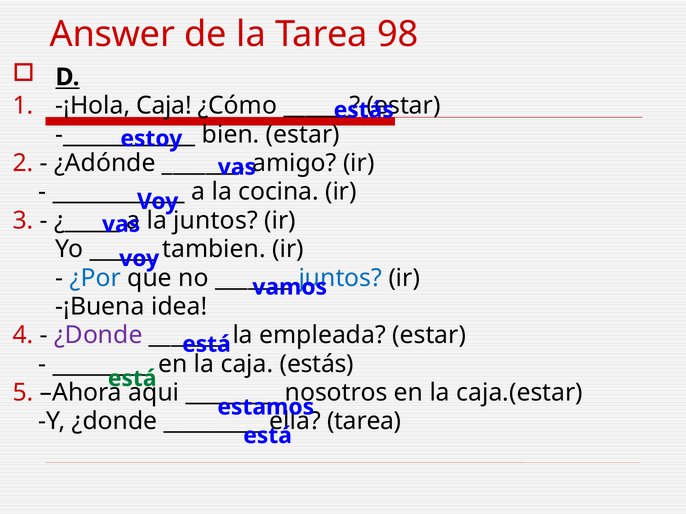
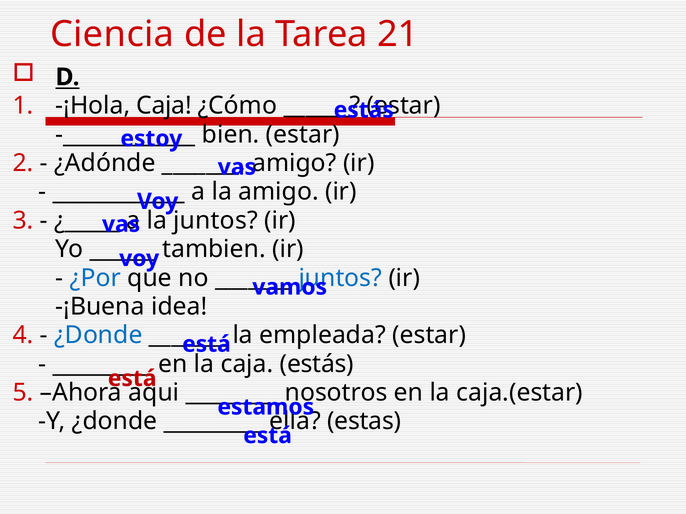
Answer: Answer -> Ciencia (112, 35)
98: 98 -> 21 (398, 35)
la cocina: cocina -> amigo (279, 192)
¿Donde colour: purple -> blue (98, 336)
está colour: green -> red (132, 379)
tarea: tarea -> estas (364, 422)
